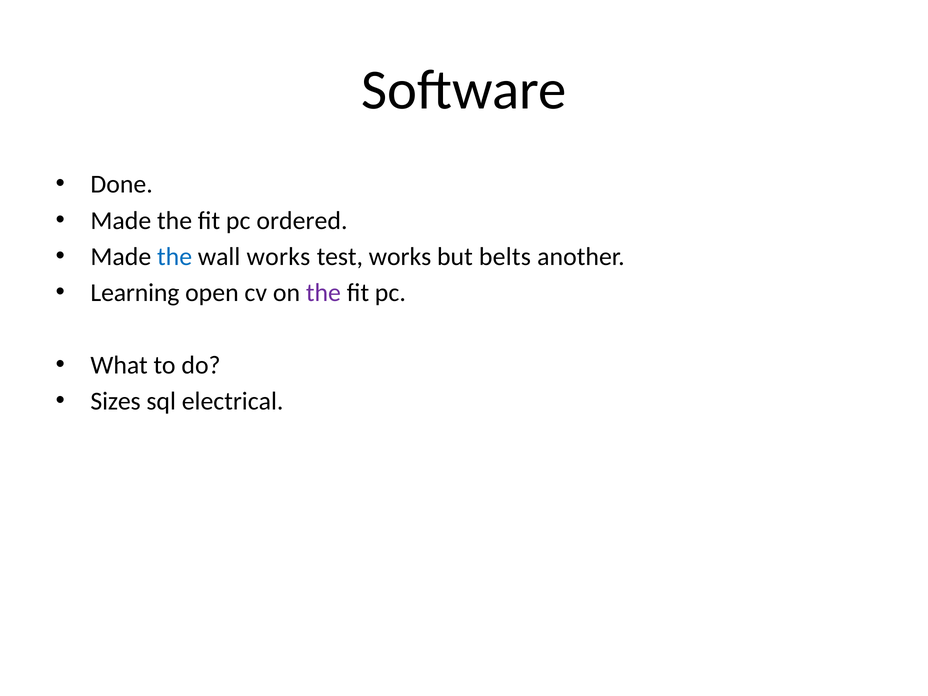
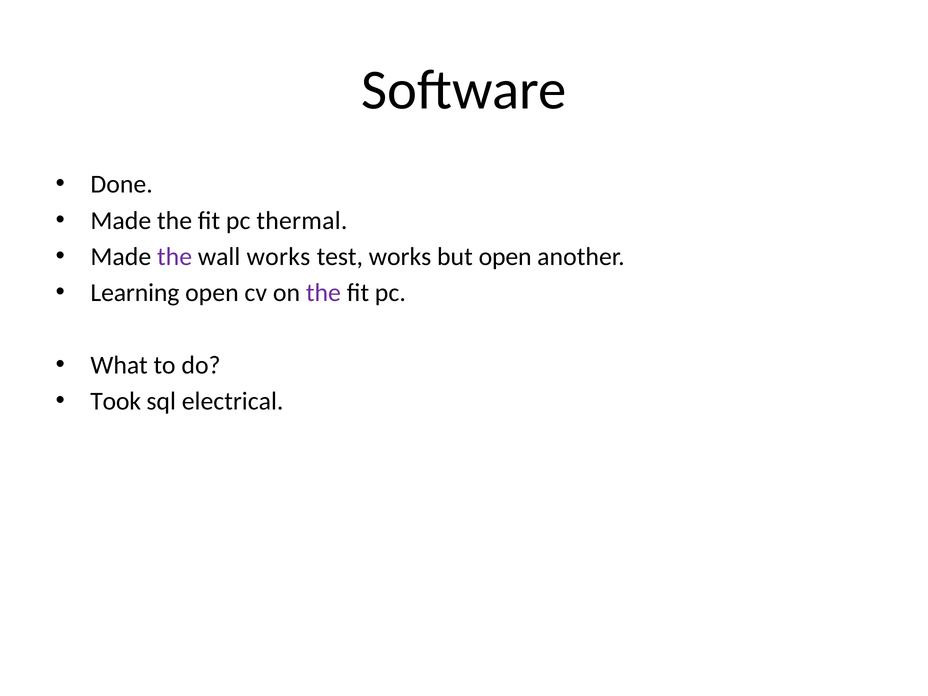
ordered: ordered -> thermal (302, 220)
the colour: blue -> purple (175, 257)
but belts: belts -> open (505, 257)
Sizes: Sizes -> Took (116, 401)
